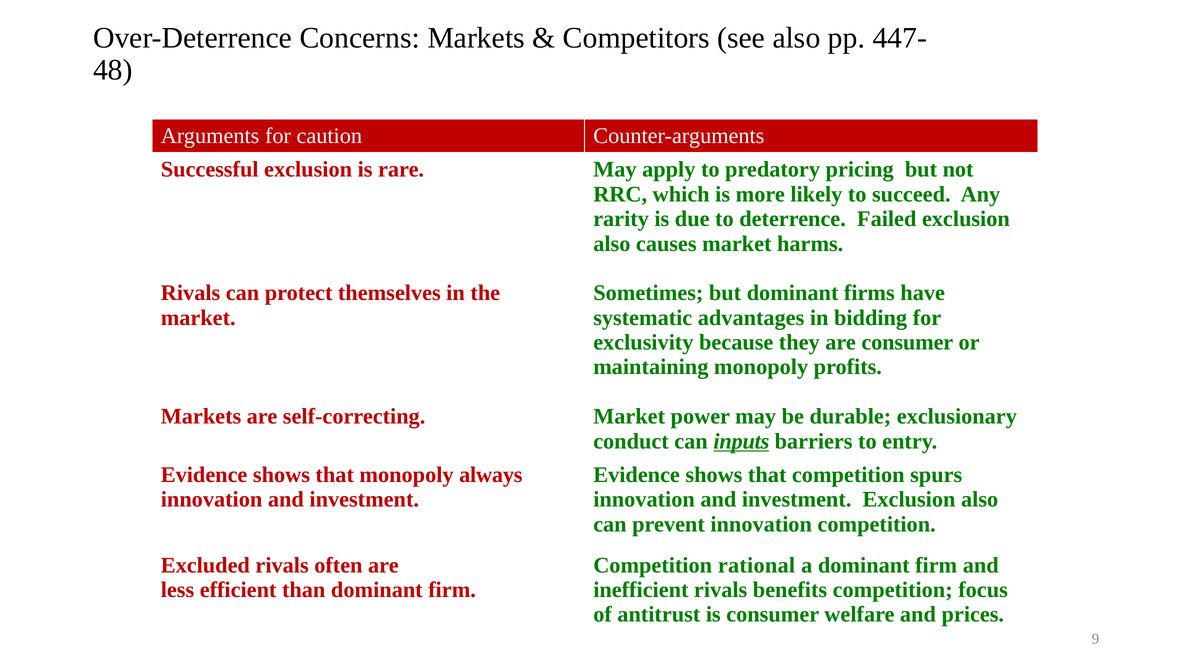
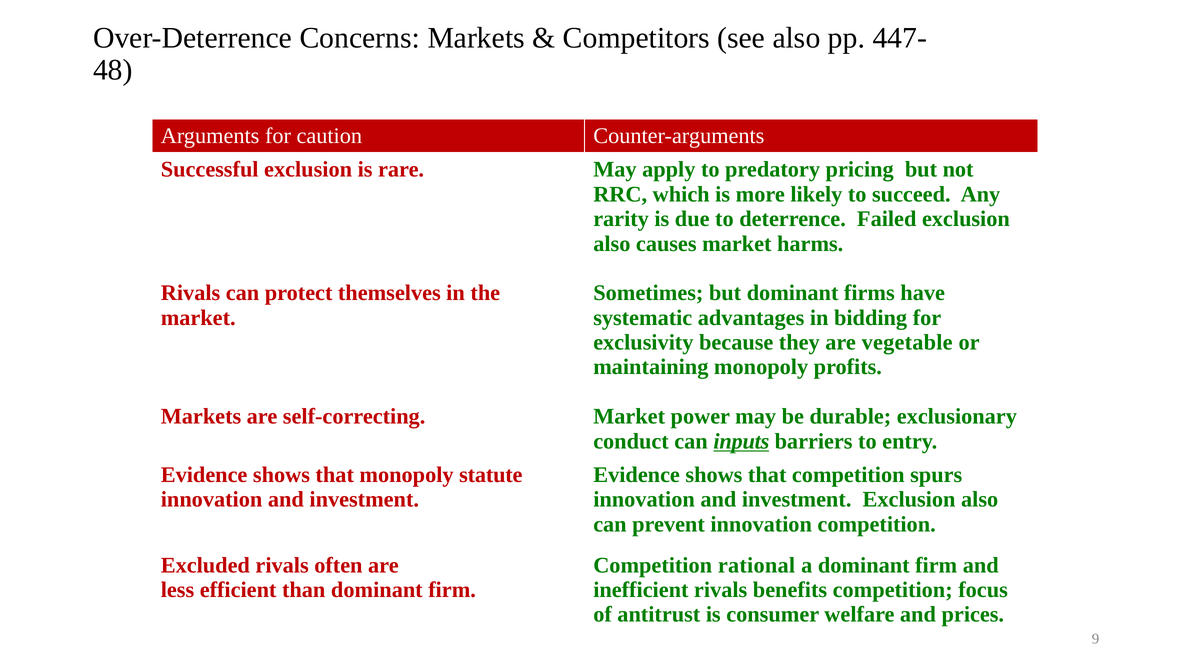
are consumer: consumer -> vegetable (907, 343)
always: always -> statute (491, 475)
